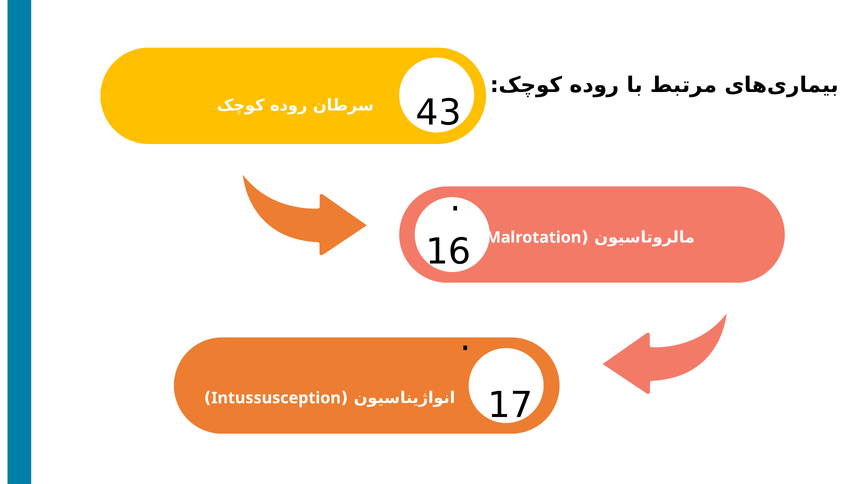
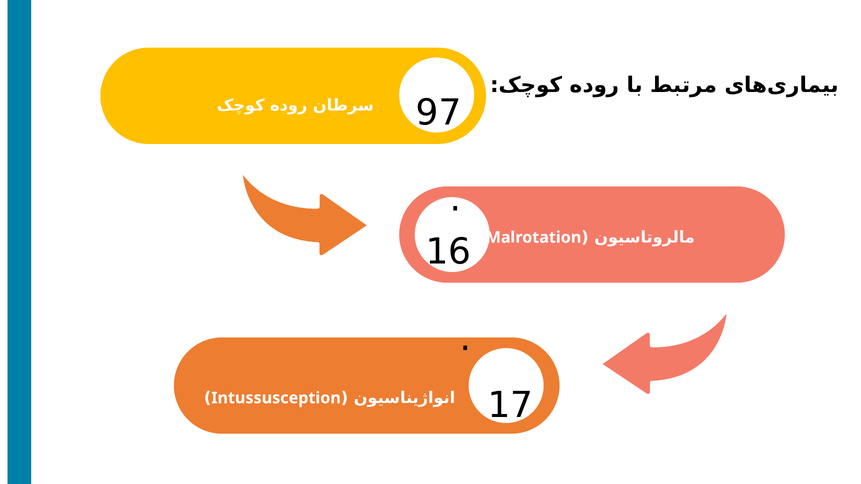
43: 43 -> 97 (439, 113)
